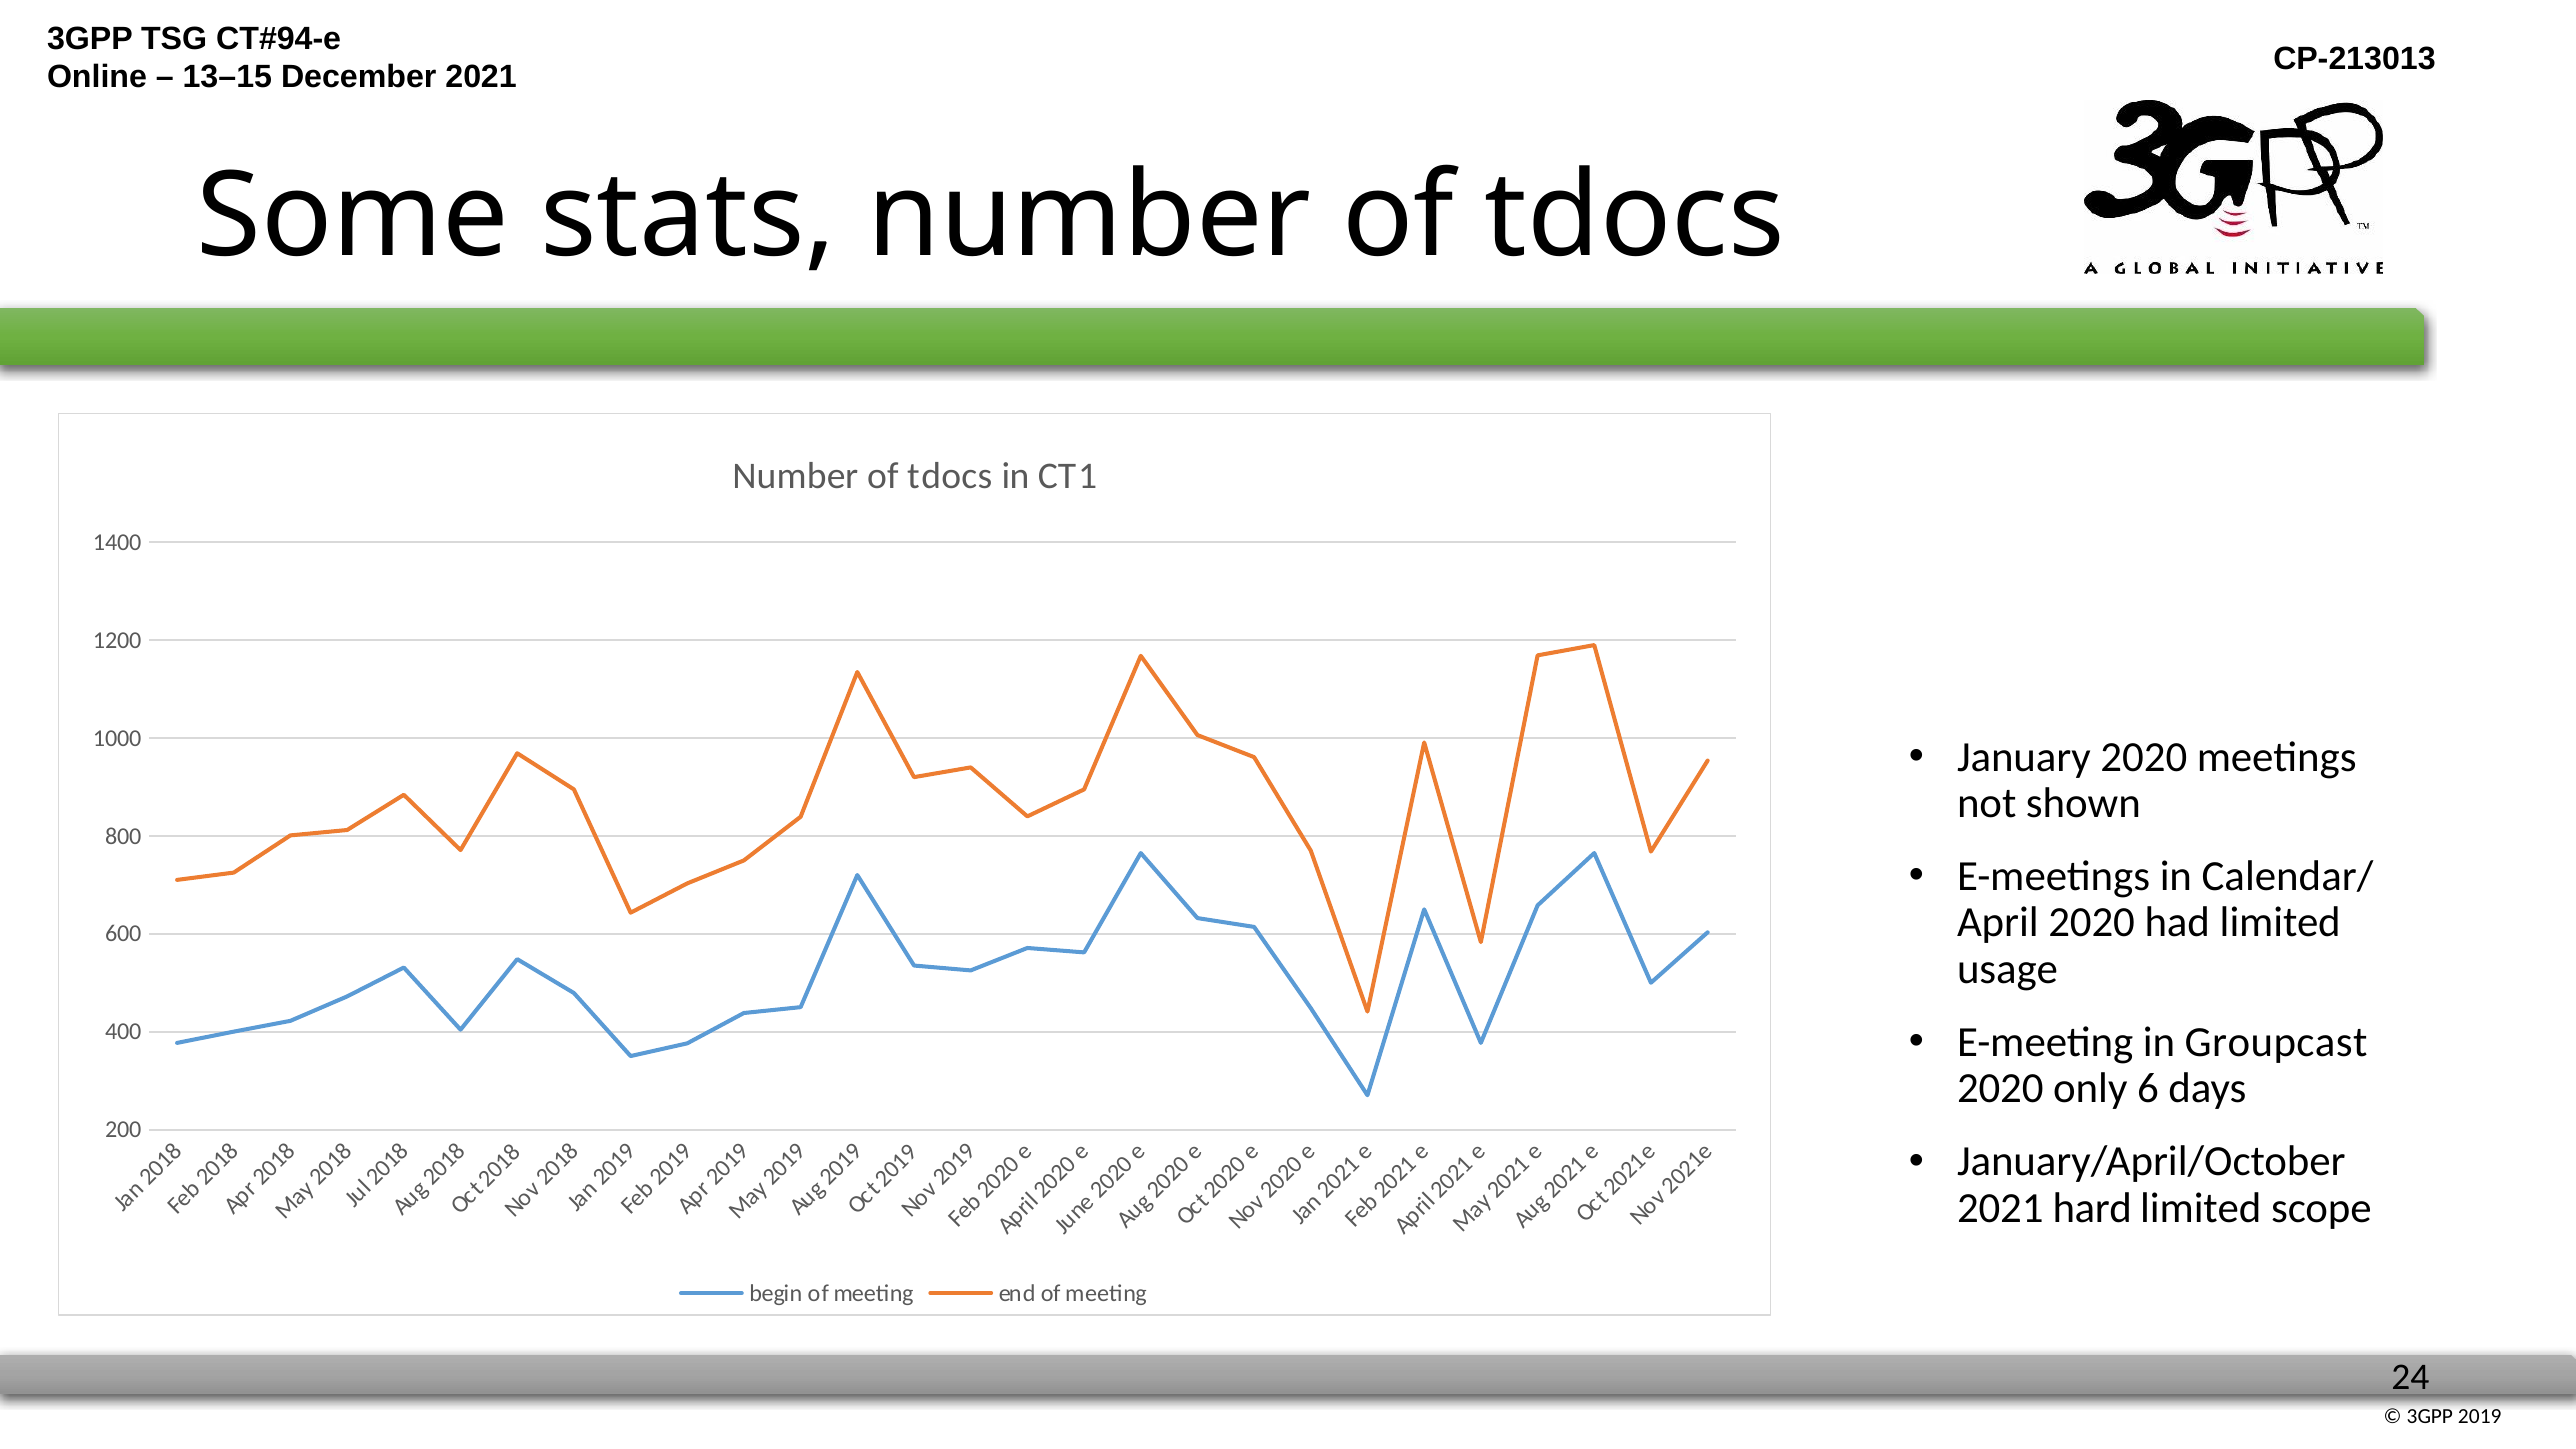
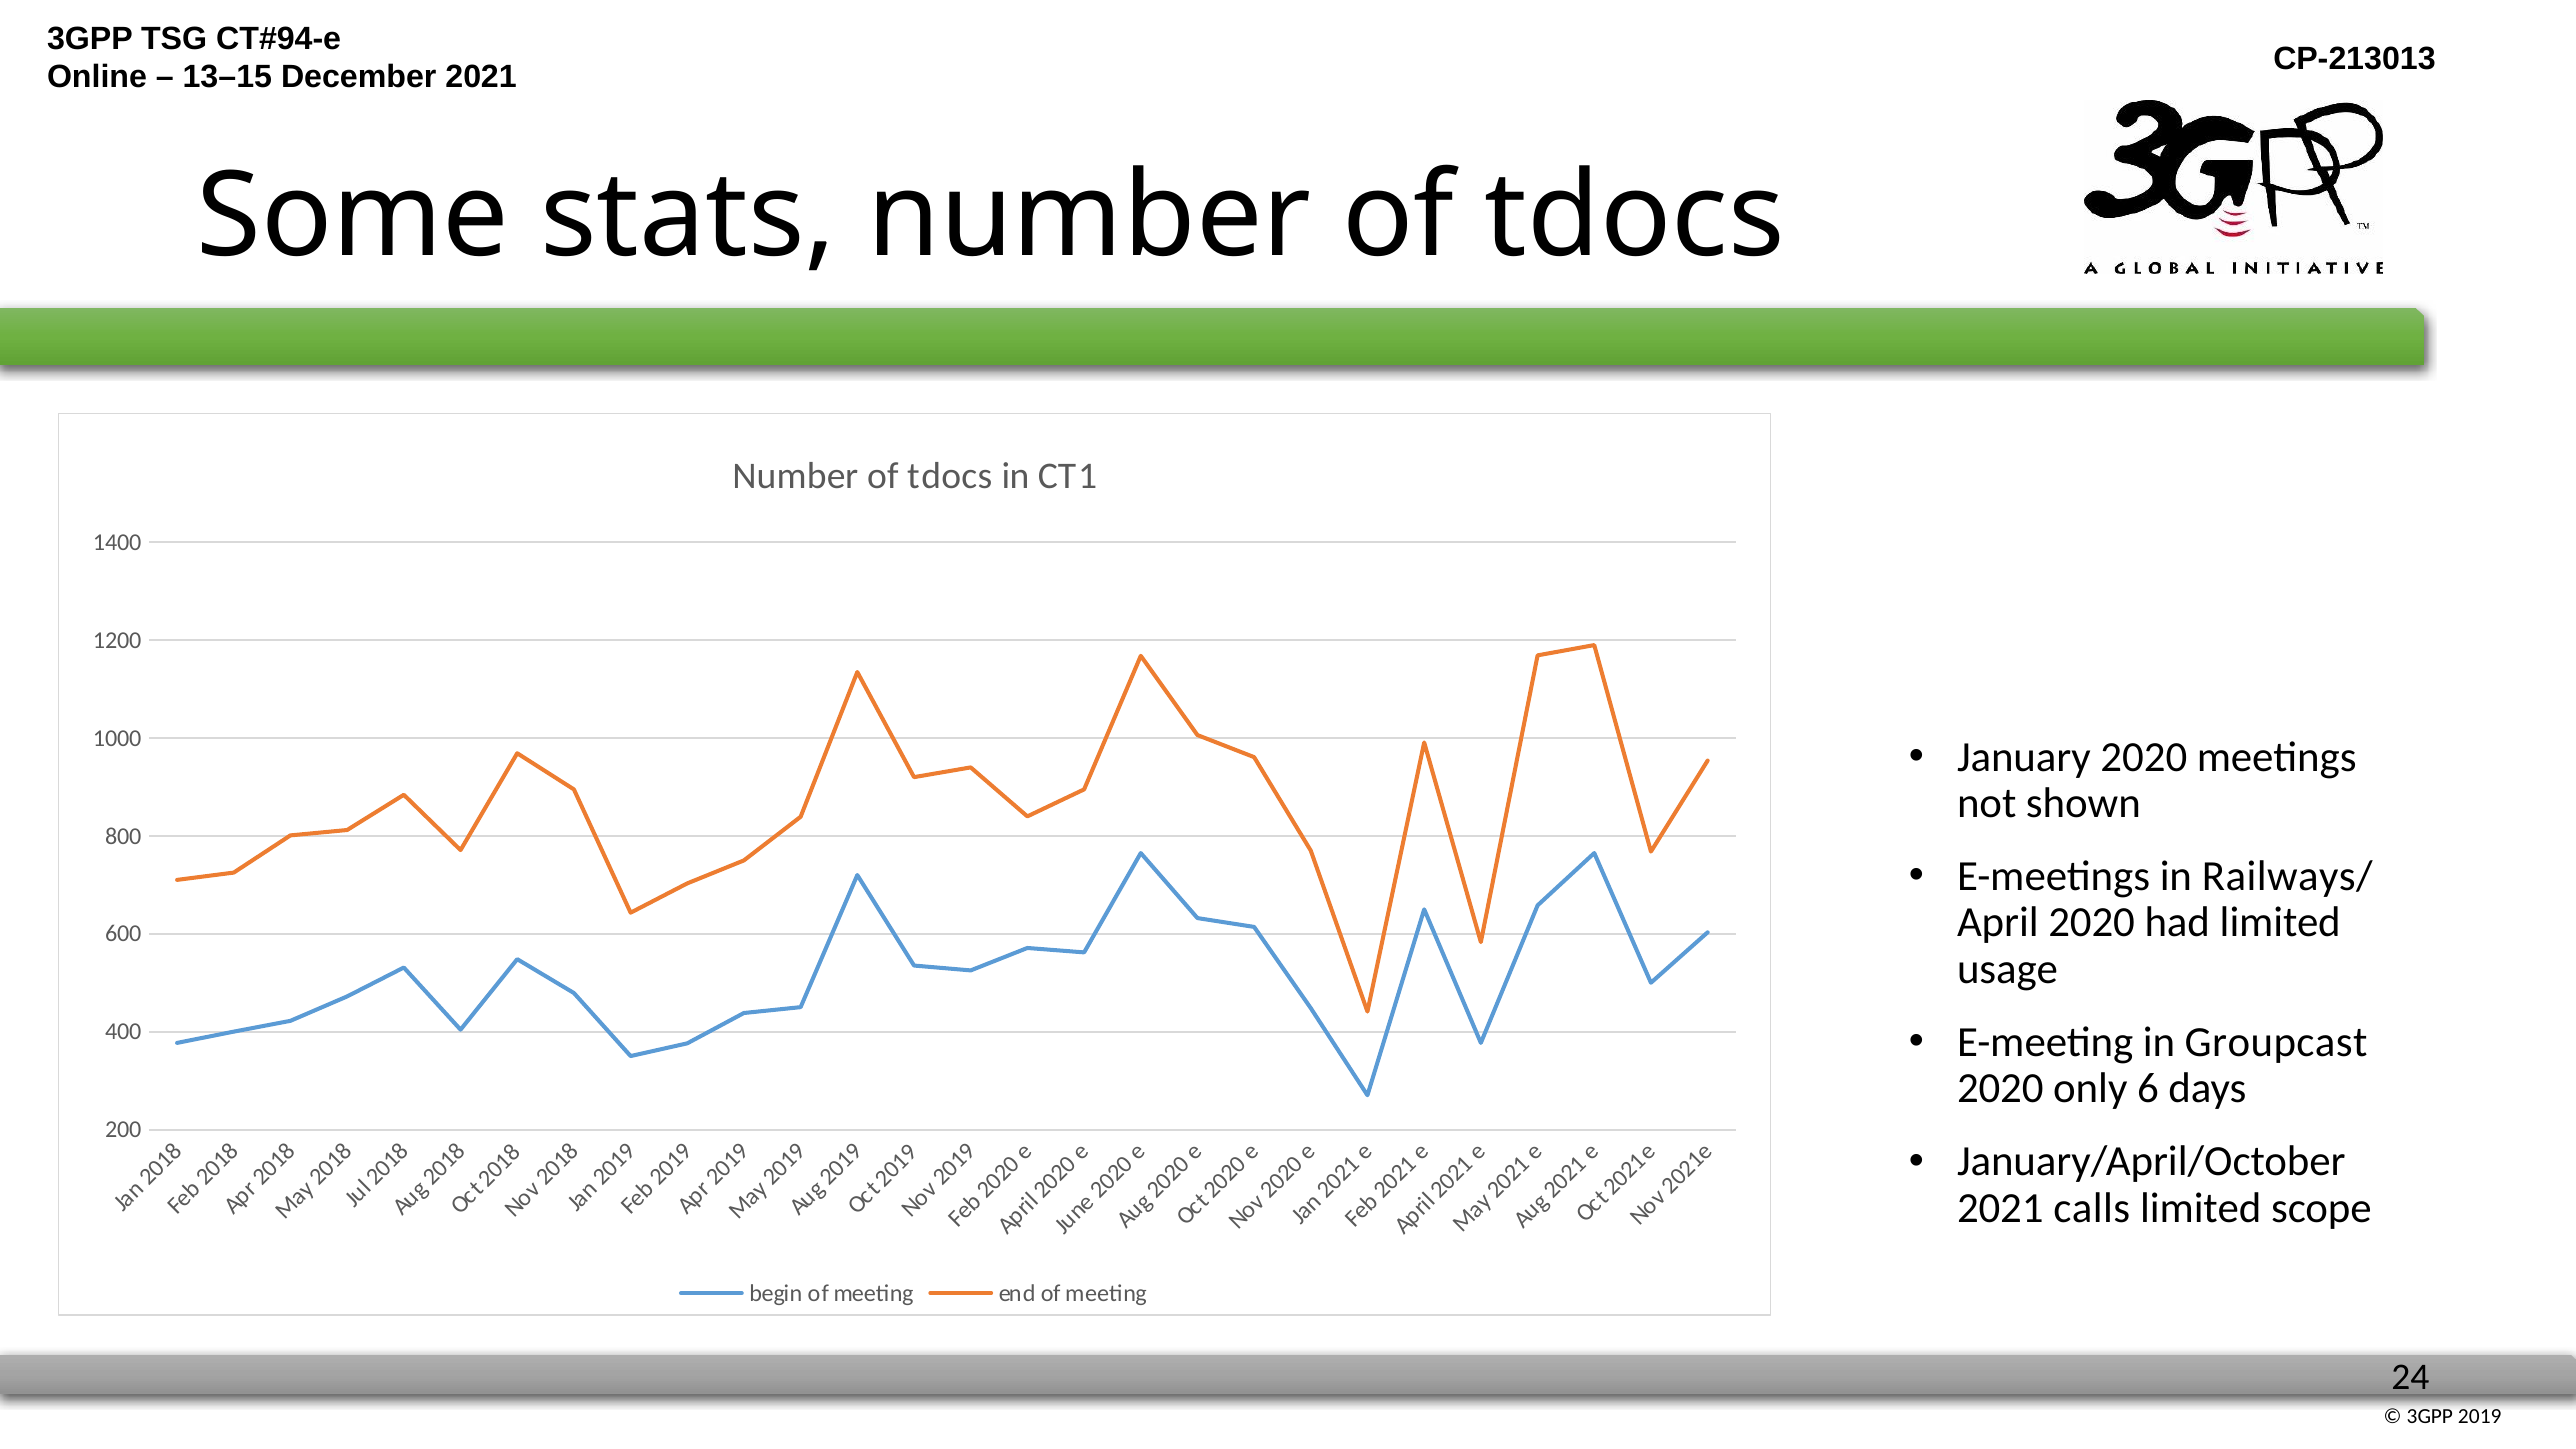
Calendar/: Calendar/ -> Railways/ (2287, 876)
hard: hard -> calls (2092, 1208)
